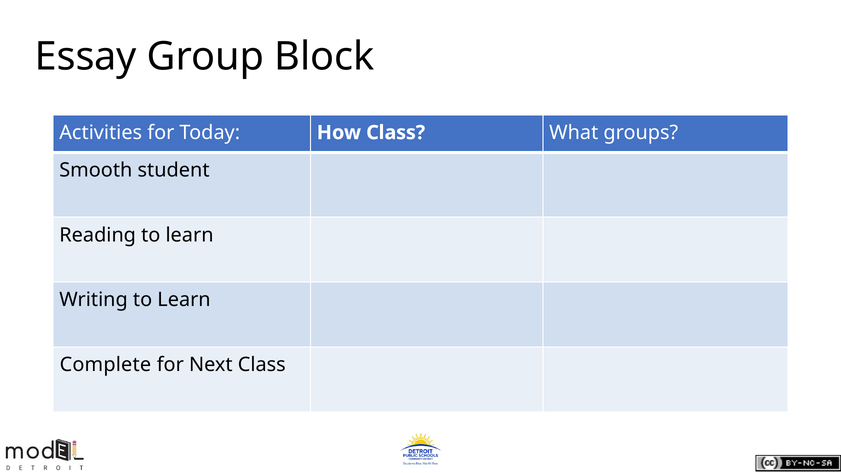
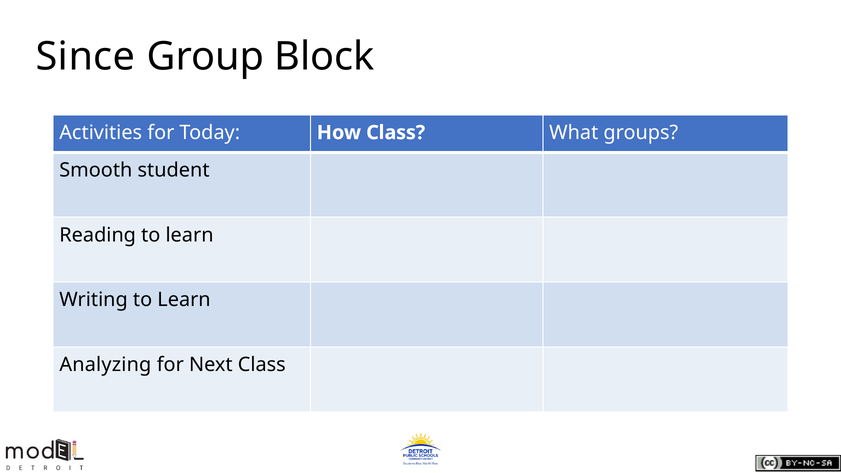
Essay: Essay -> Since (86, 57)
Complete: Complete -> Analyzing (105, 365)
